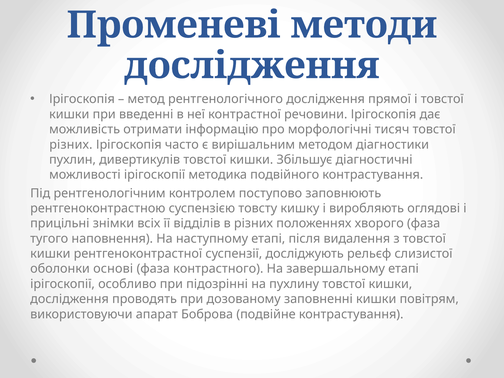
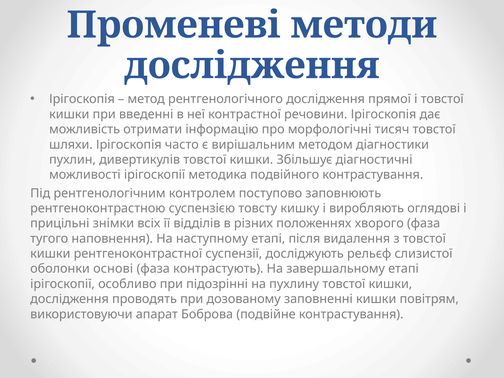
різних: різних -> шляхи (71, 145)
контрастного: контрастного -> контрастують (218, 269)
